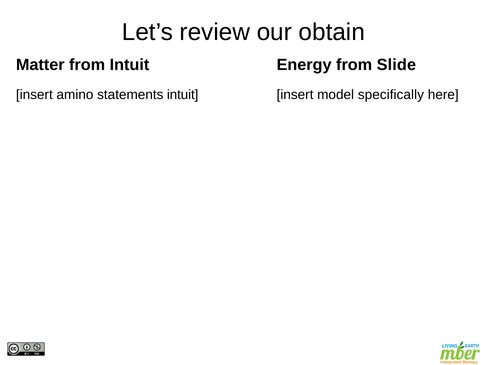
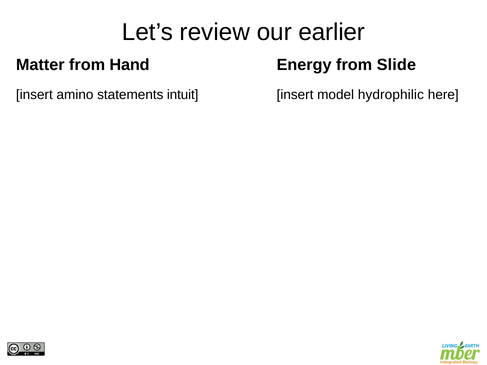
obtain: obtain -> earlier (332, 32)
from Intuit: Intuit -> Hand (130, 65)
specifically: specifically -> hydrophilic (391, 95)
